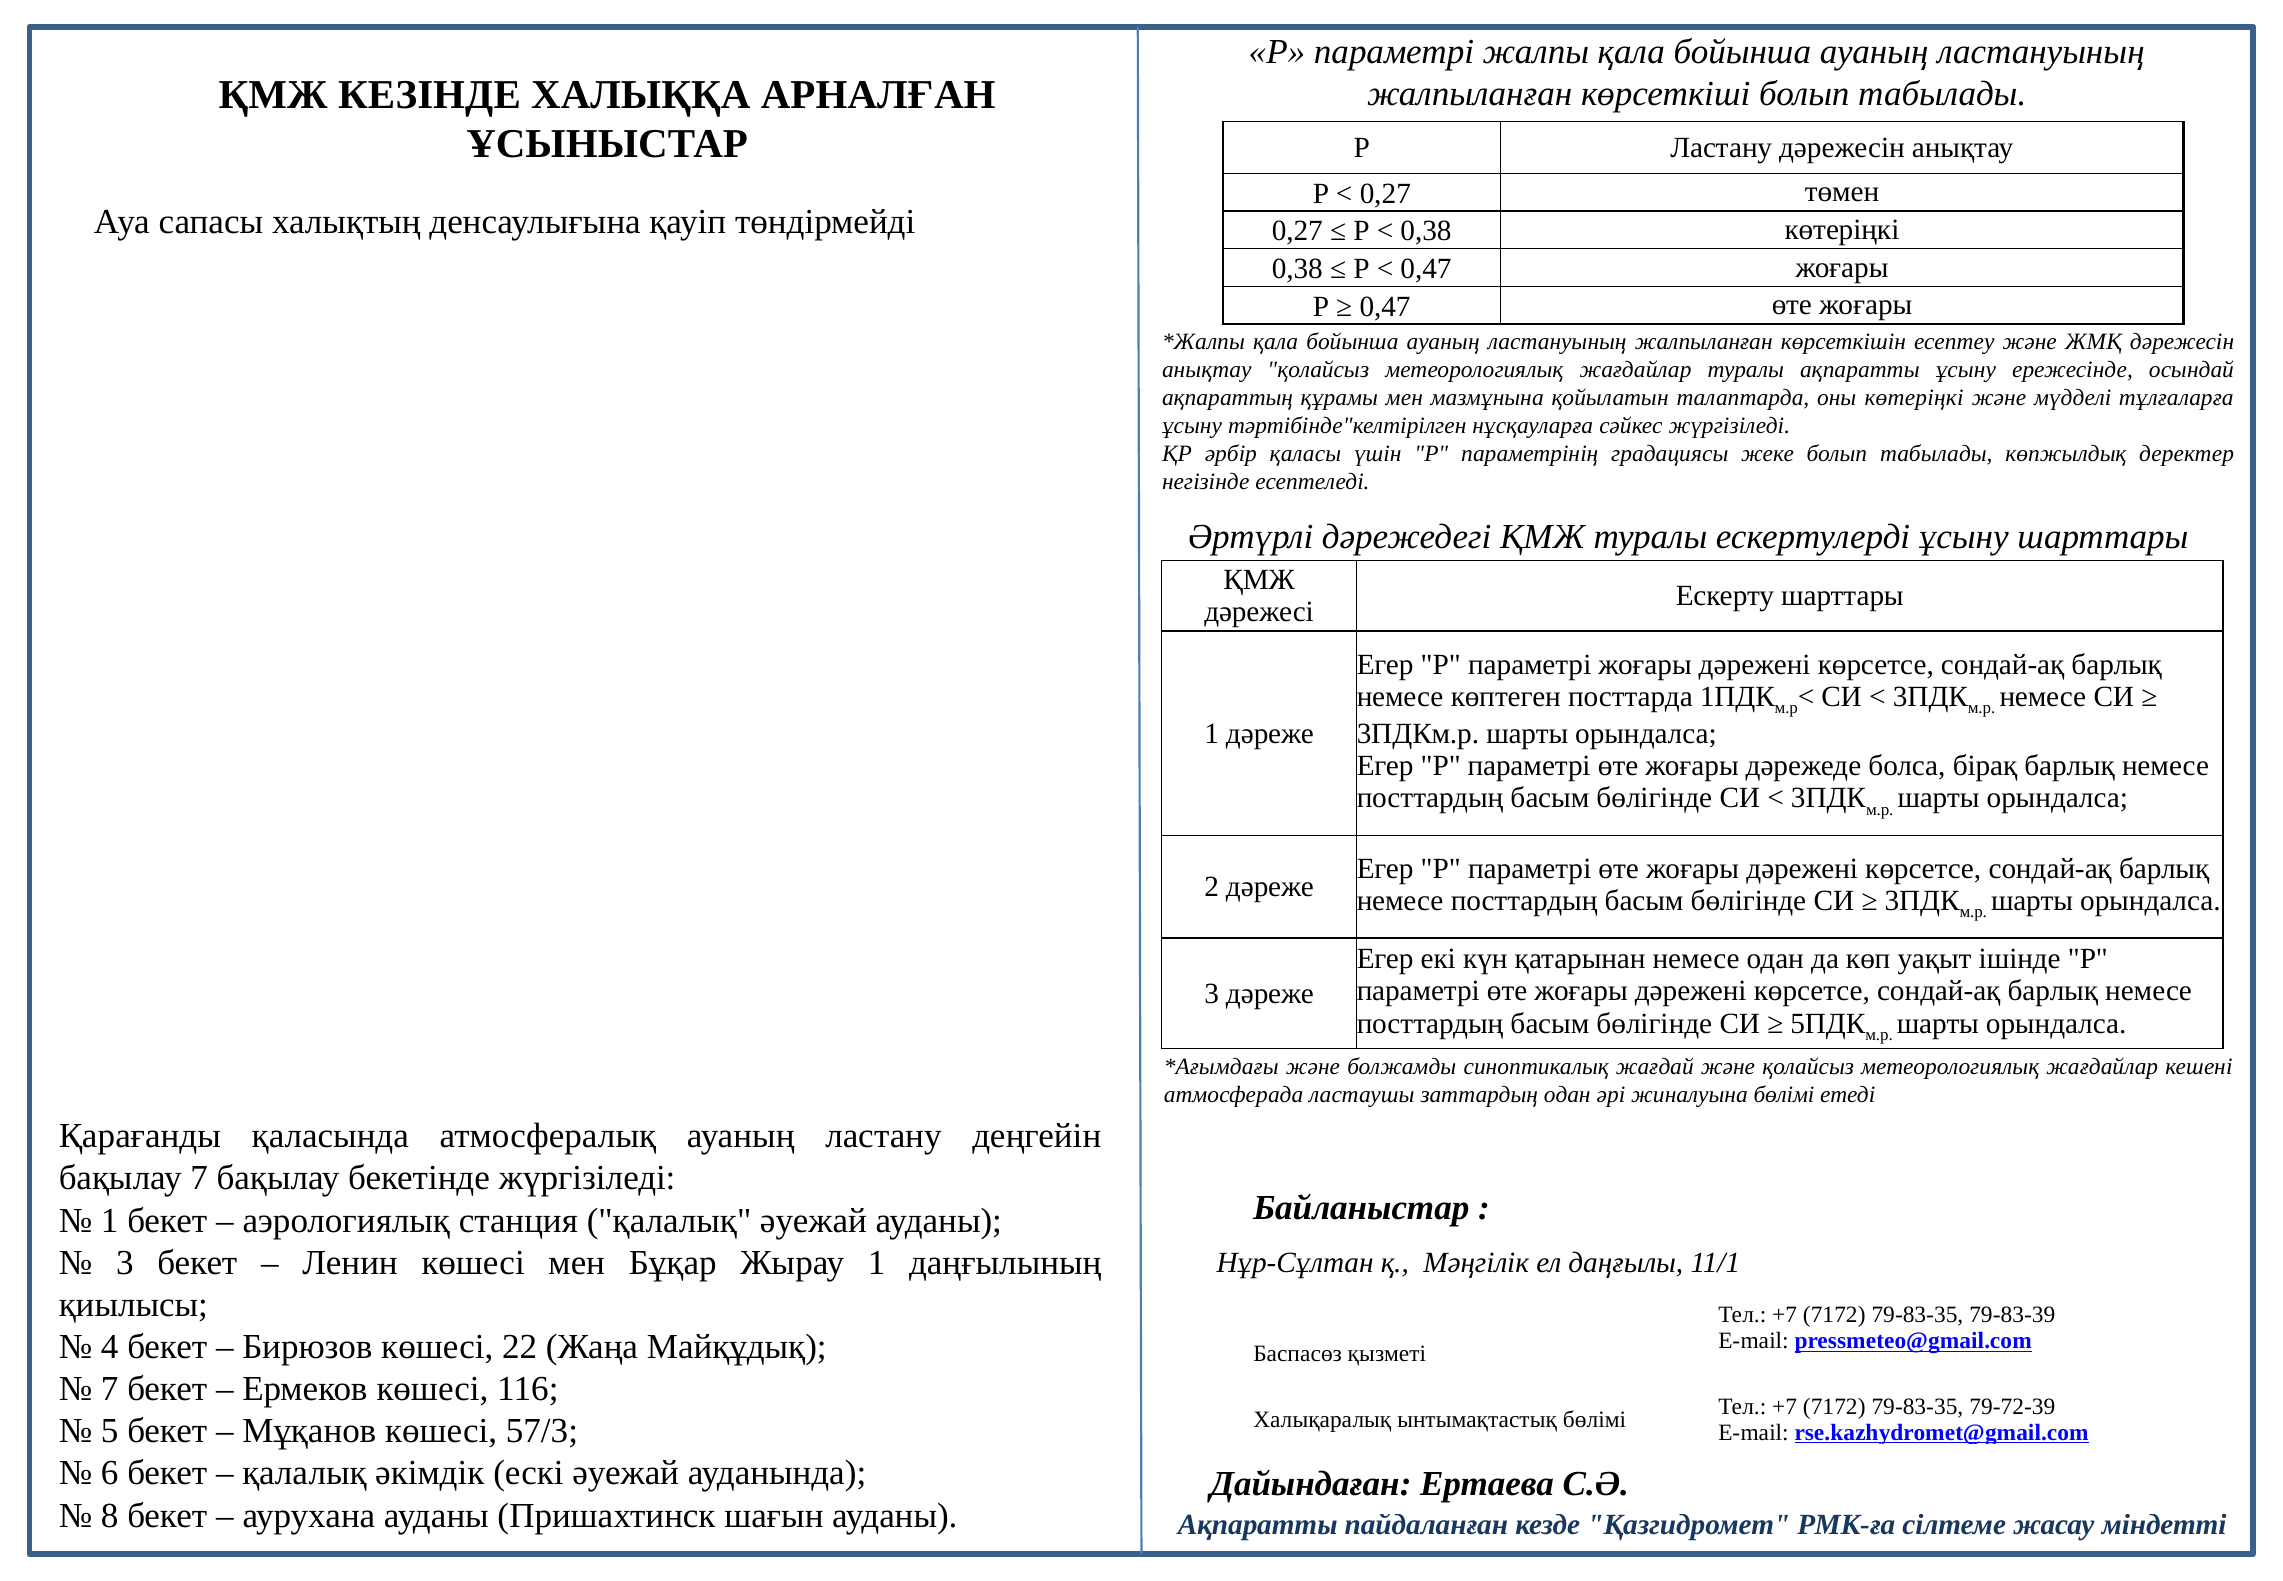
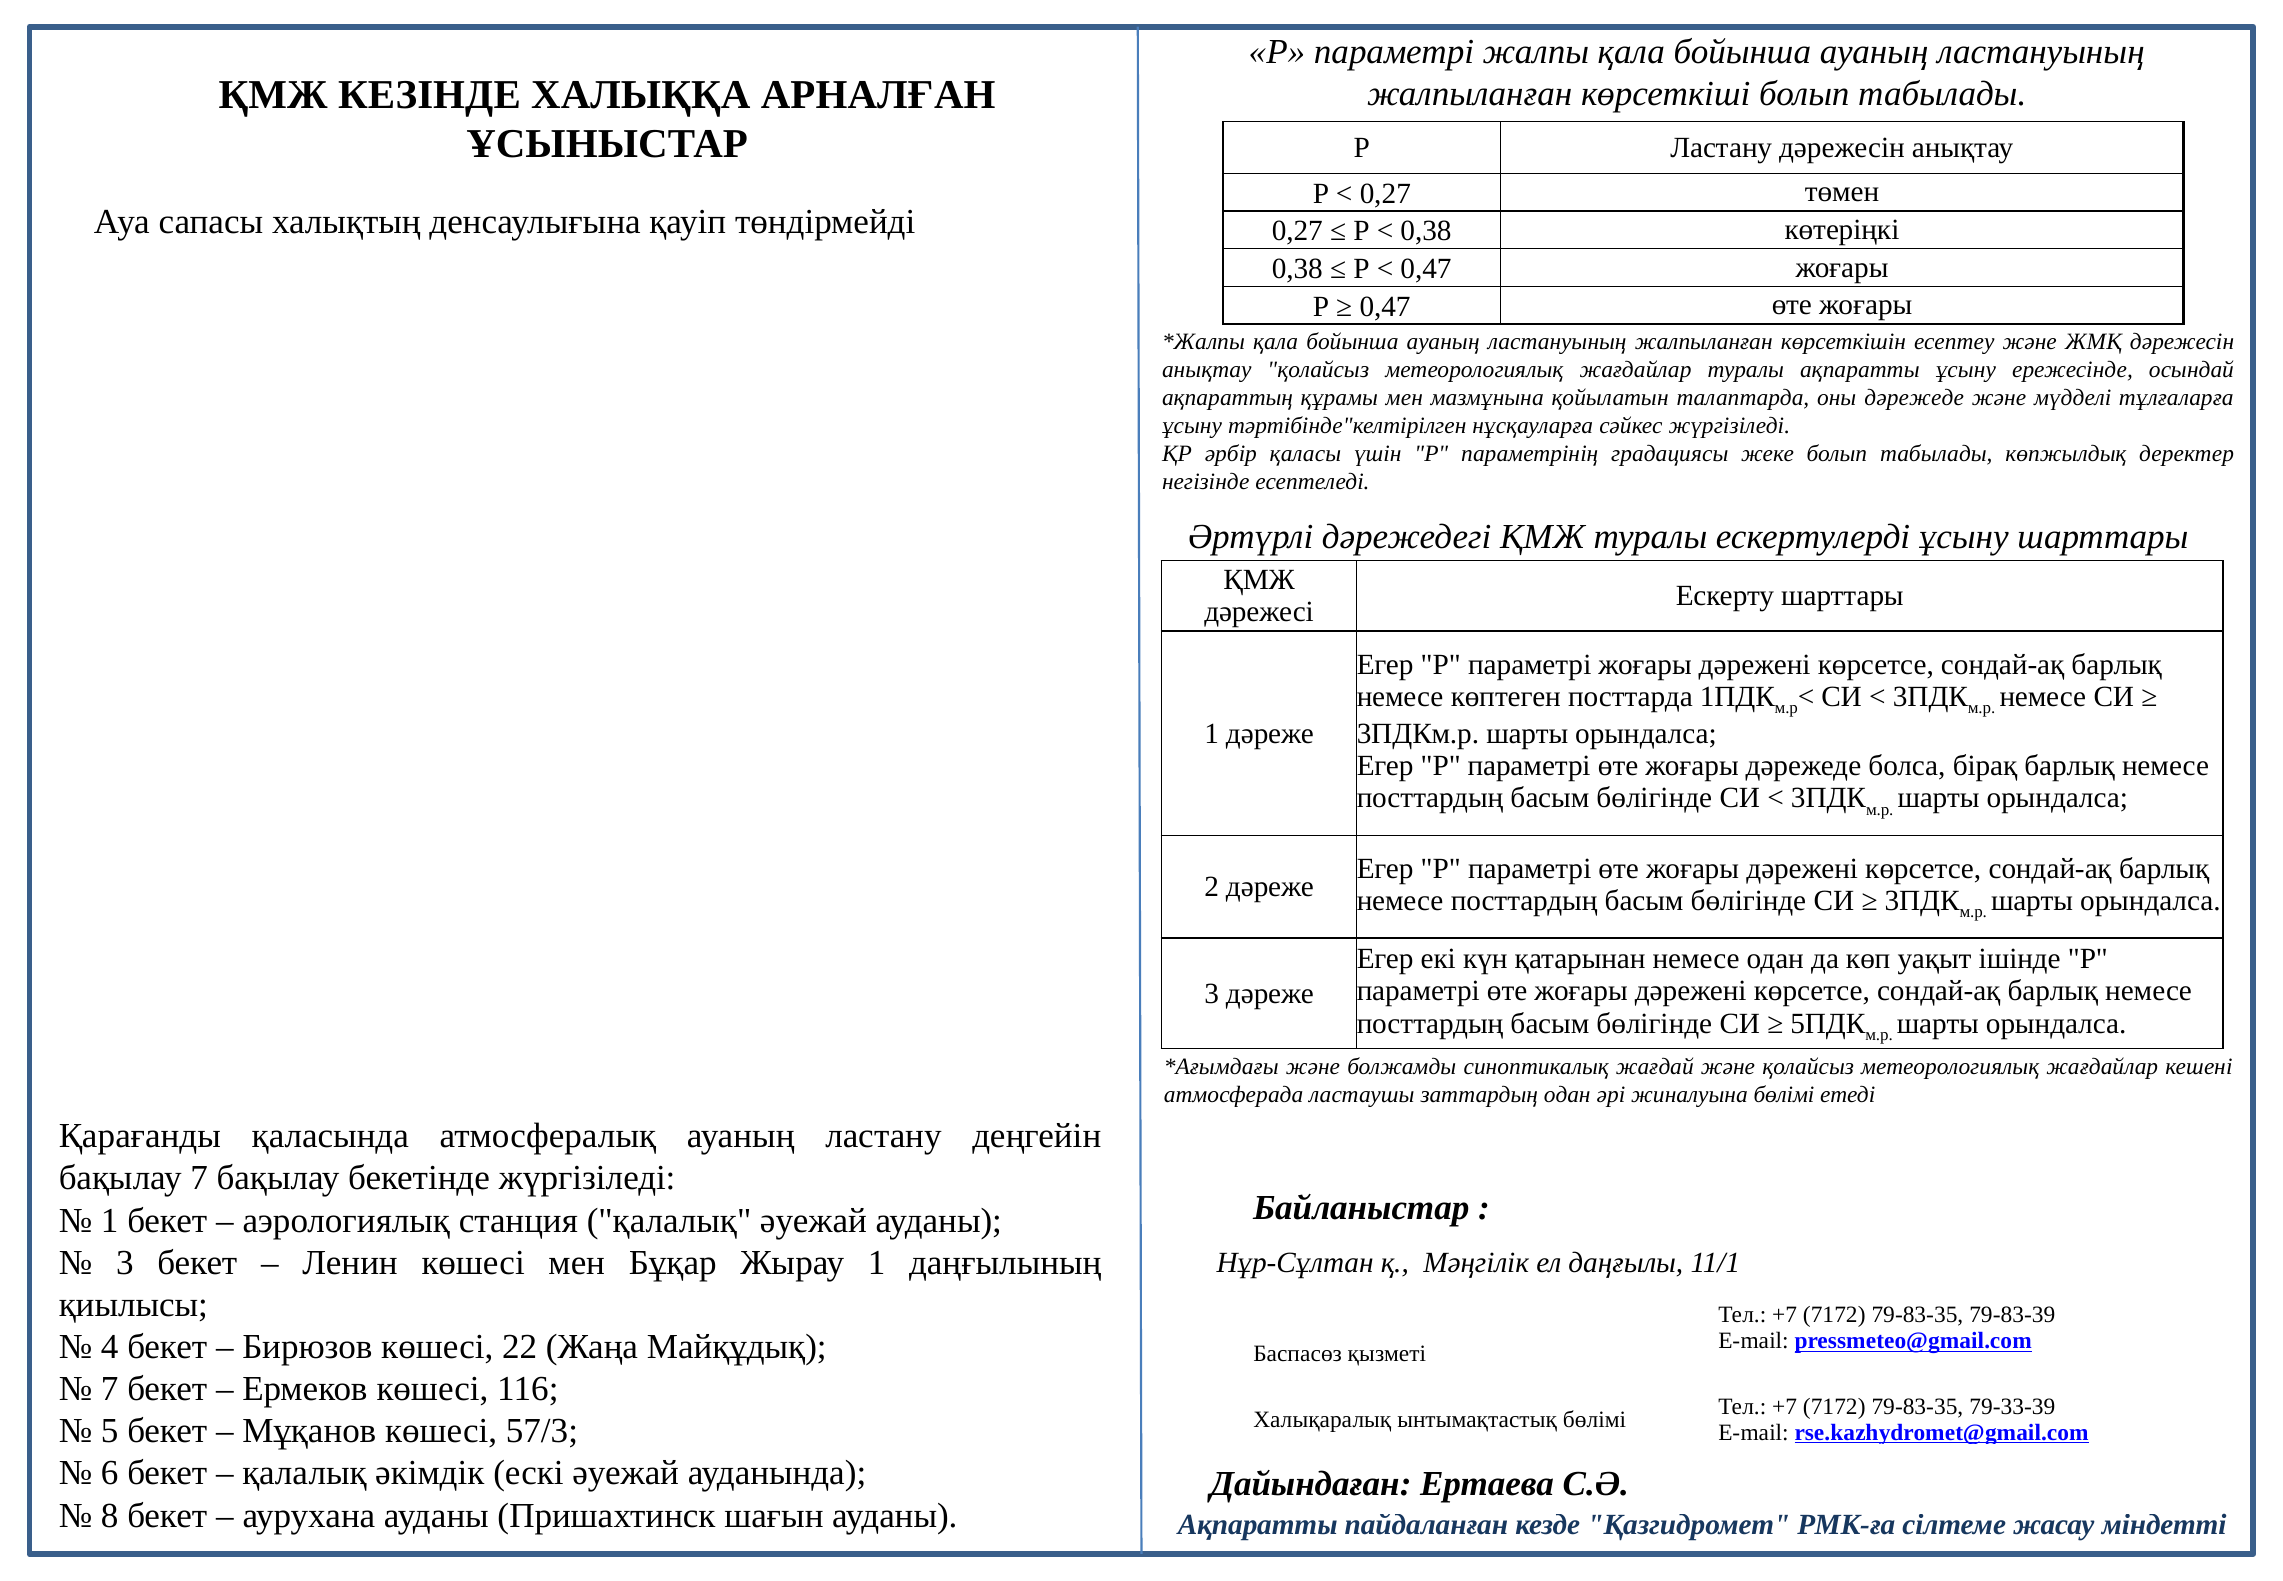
оны көтеріңкі: көтеріңкі -> дәрежеде (1914, 397)
79-72-39: 79-72-39 -> 79-33-39 (2012, 1406)
